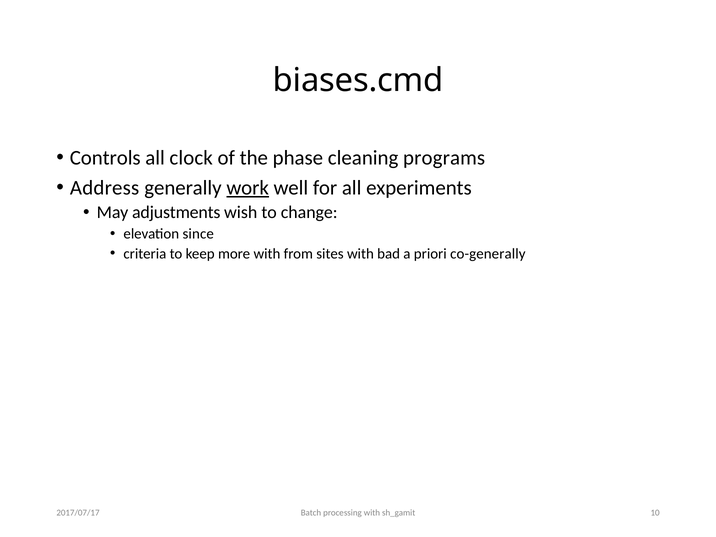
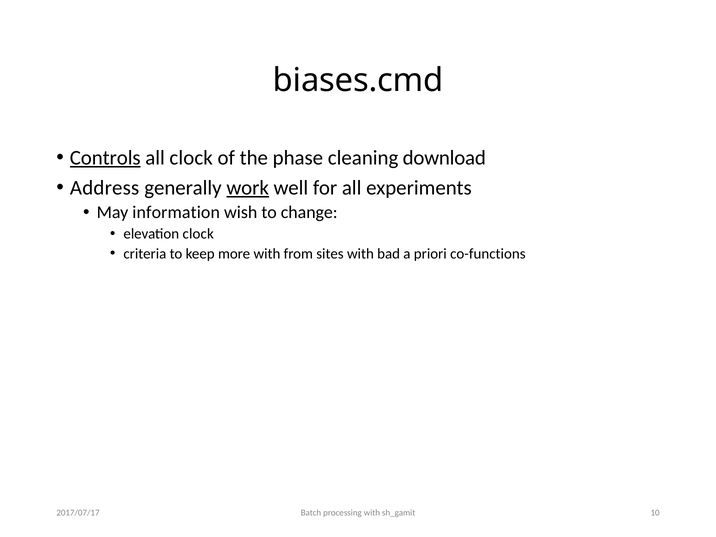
Controls underline: none -> present (105, 158)
programs: programs -> download (444, 158)
adjustments: adjustments -> information (176, 212)
elevation since: since -> clock (198, 234)
co-generally: co-generally -> co-functions (488, 254)
